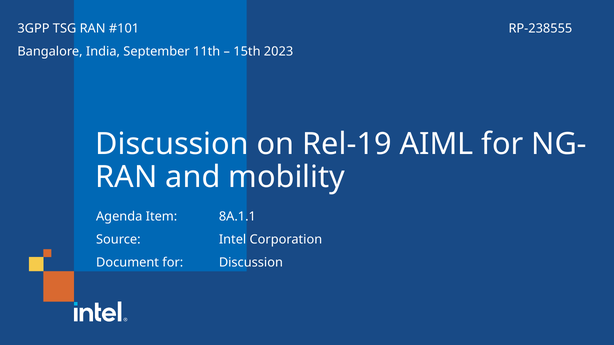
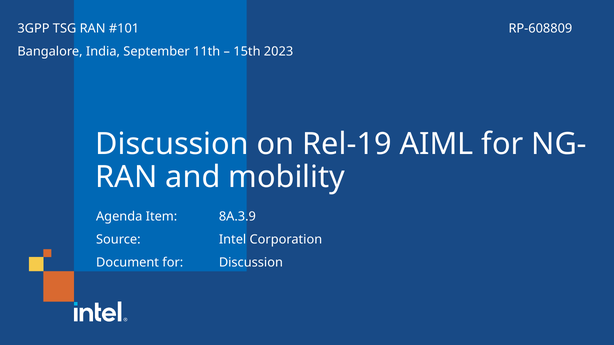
RP-238555: RP-238555 -> RP-608809 (540, 29)
8A.1.1: 8A.1.1 -> 8A.3.9 (237, 217)
